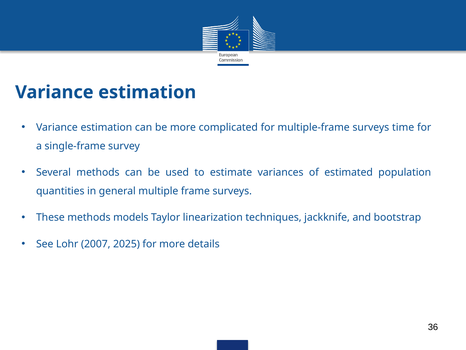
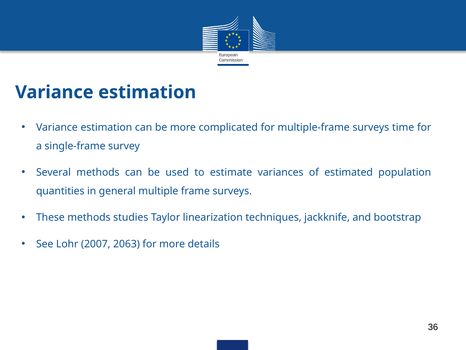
models: models -> studies (131, 217)
2025: 2025 -> 2063 (126, 244)
